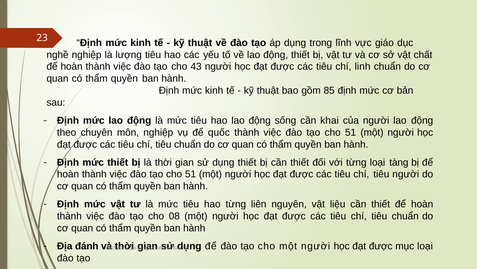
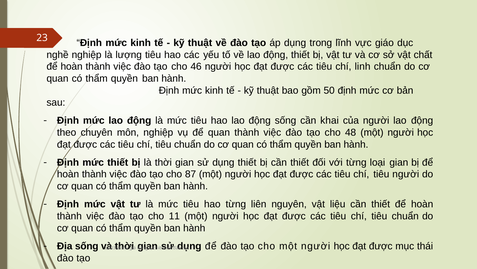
43: 43 -> 46 (196, 67)
85: 85 -> 50 (329, 90)
để quốc: quốc -> quan (219, 132)
51: 51 -> 48 (351, 132)
loại tàng: tàng -> gian (399, 162)
51: 51 -> 87 (191, 174)
08: 08 -> 11 (174, 216)
Địa đánh: đánh -> sống (87, 246)
mục loại: loại -> thái (425, 246)
